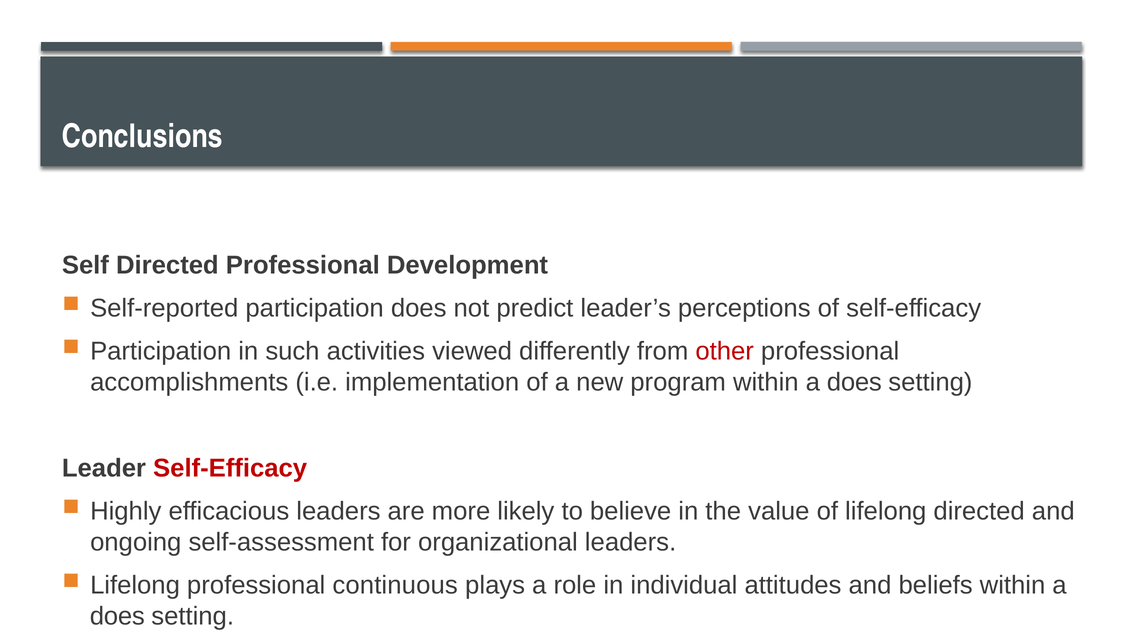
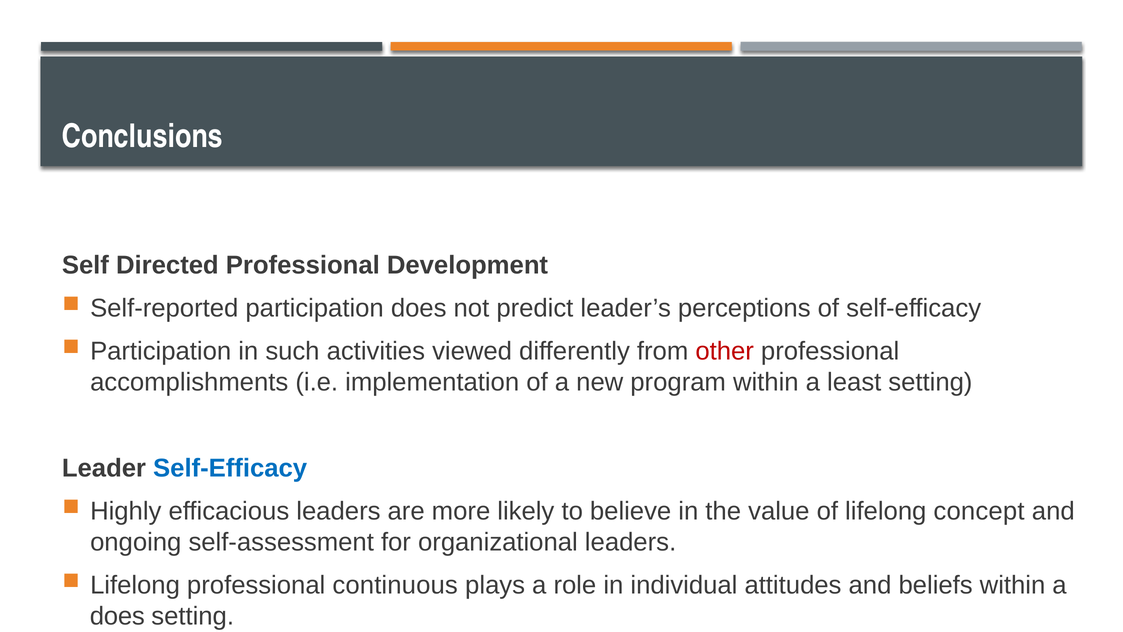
program within a does: does -> least (854, 382)
Self-Efficacy colour: red -> blue (230, 468)
lifelong directed: directed -> concept (979, 511)
